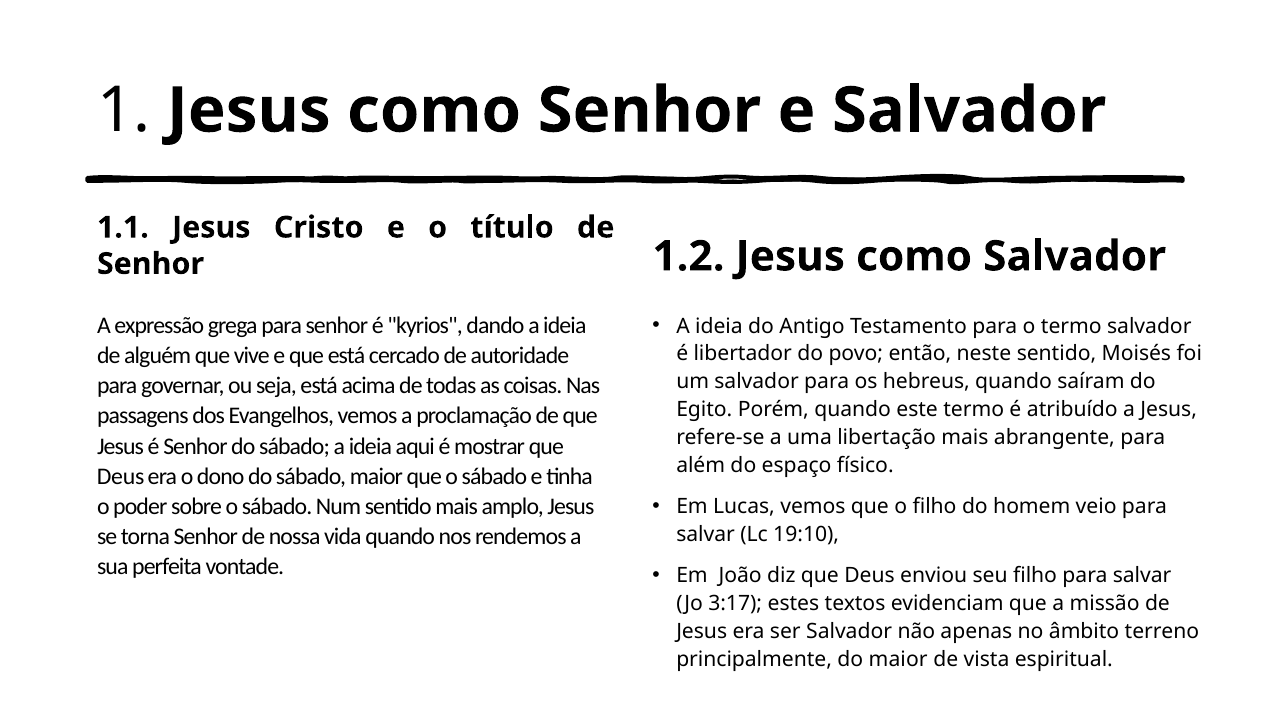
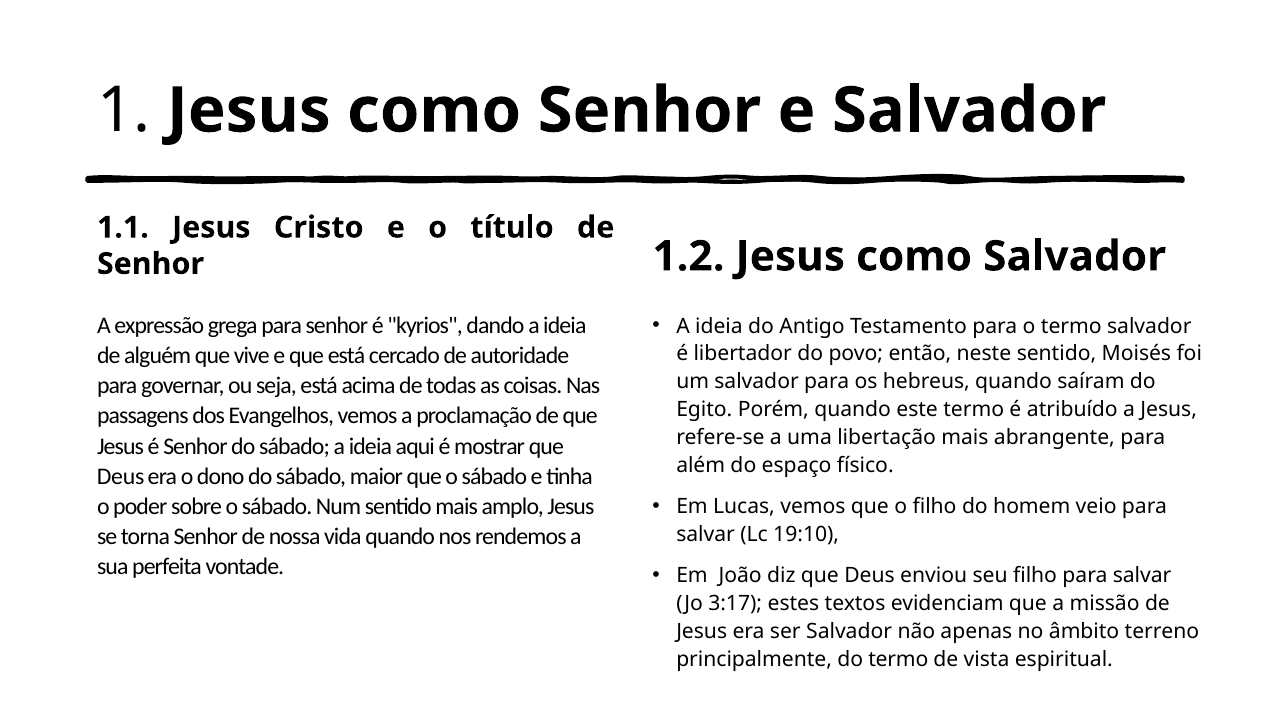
do maior: maior -> termo (898, 660)
